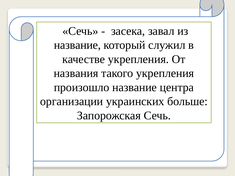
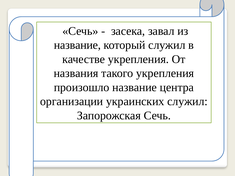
украинских больше: больше -> служил (187, 102)
